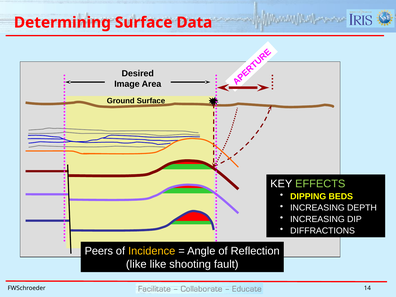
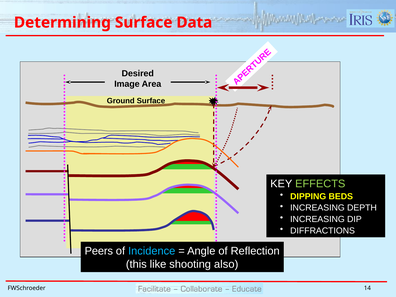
Incidence colour: yellow -> light blue (152, 251)
like: like -> this (136, 264)
fault: fault -> also (226, 264)
